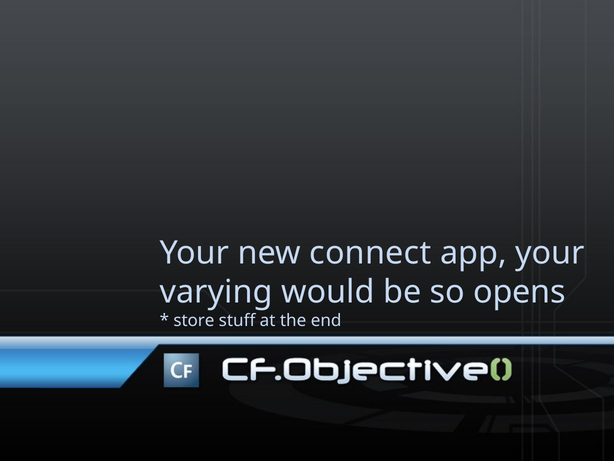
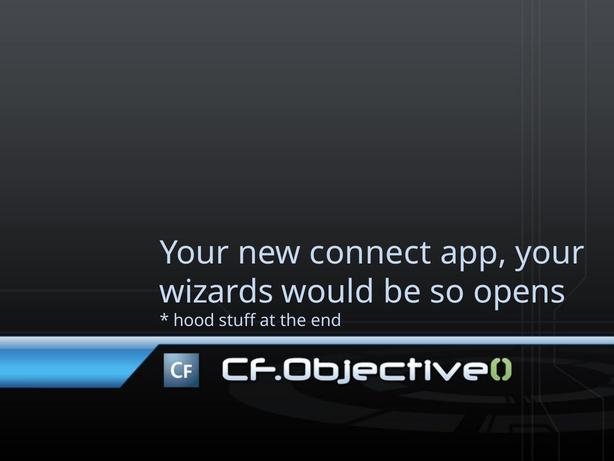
varying: varying -> wizards (216, 292)
store: store -> hood (194, 320)
